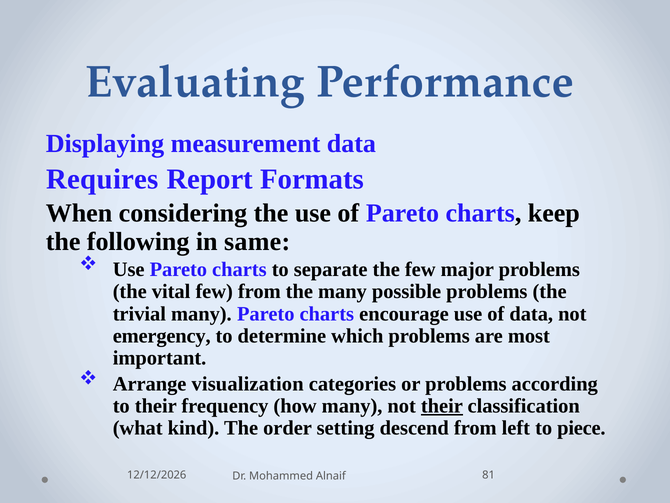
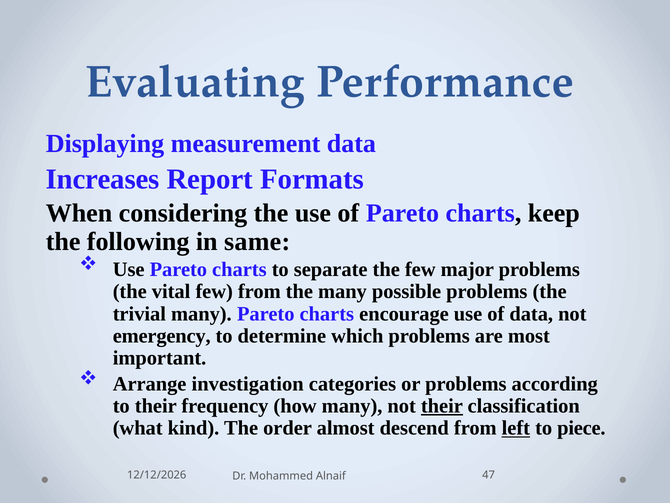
Requires: Requires -> Increases (103, 179)
visualization: visualization -> investigation (248, 383)
setting: setting -> almost (346, 428)
left underline: none -> present (516, 428)
81: 81 -> 47 (489, 474)
